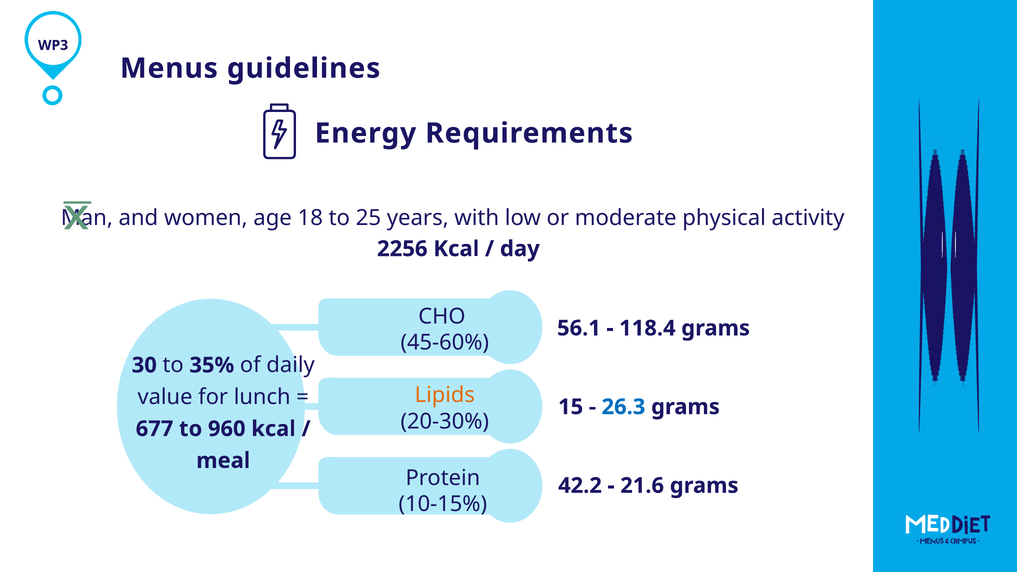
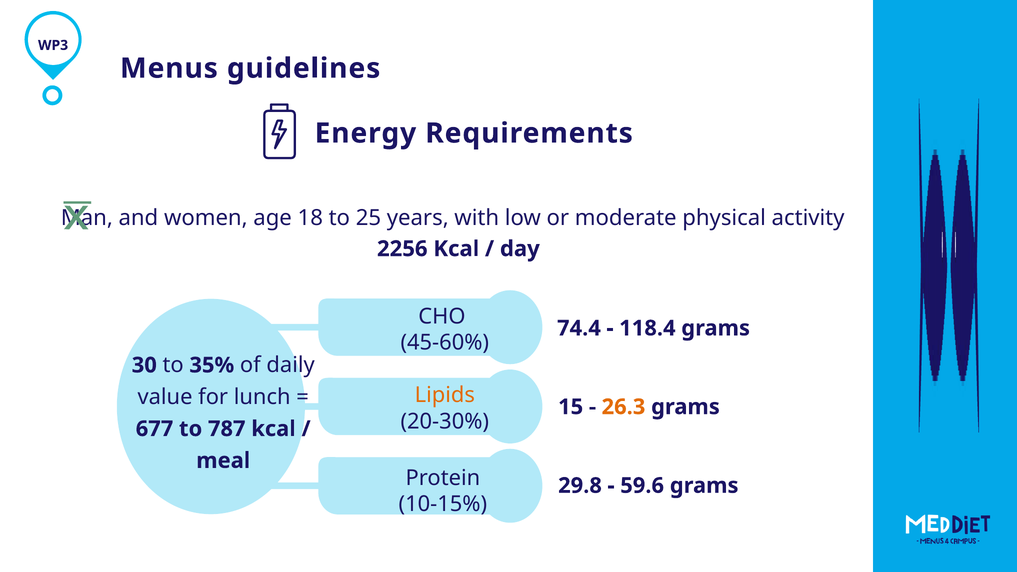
56.1: 56.1 -> 74.4 (579, 328)
26.3 colour: blue -> orange (623, 407)
960: 960 -> 787 (227, 429)
42.2: 42.2 -> 29.8 (580, 486)
21.6: 21.6 -> 59.6 (642, 486)
